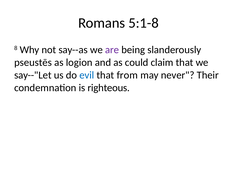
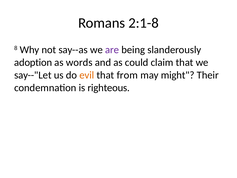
5:1-8: 5:1-8 -> 2:1-8 (144, 23)
pseustēs: pseustēs -> adoption (33, 62)
logion: logion -> words (79, 62)
evil colour: blue -> orange (87, 75)
never: never -> might (178, 75)
